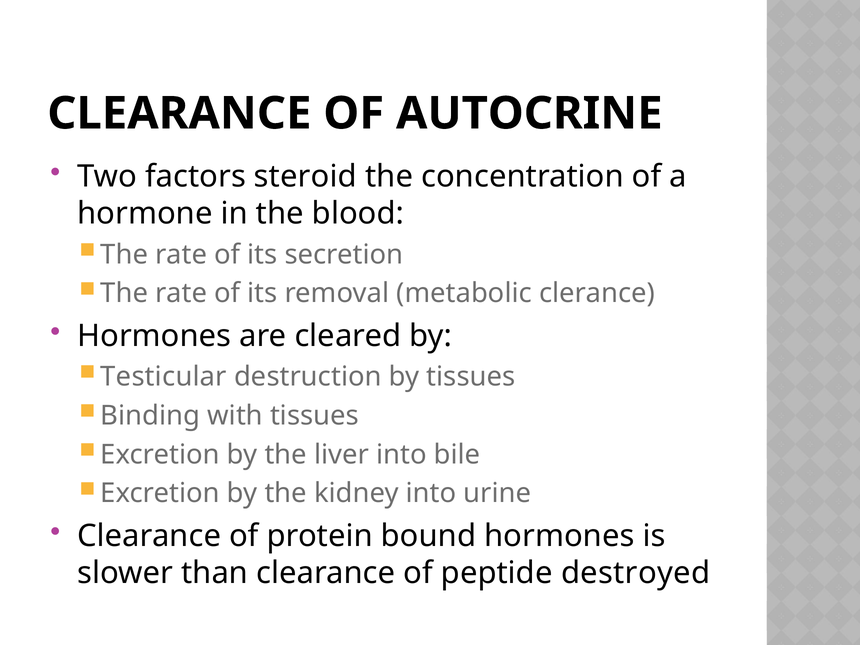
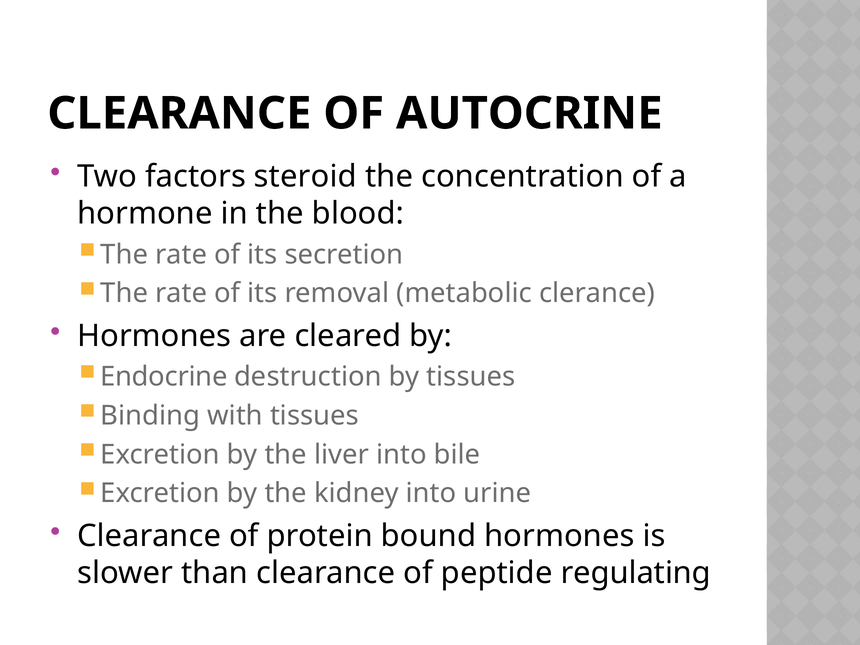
Testicular: Testicular -> Endocrine (164, 377)
destroyed: destroyed -> regulating (636, 573)
